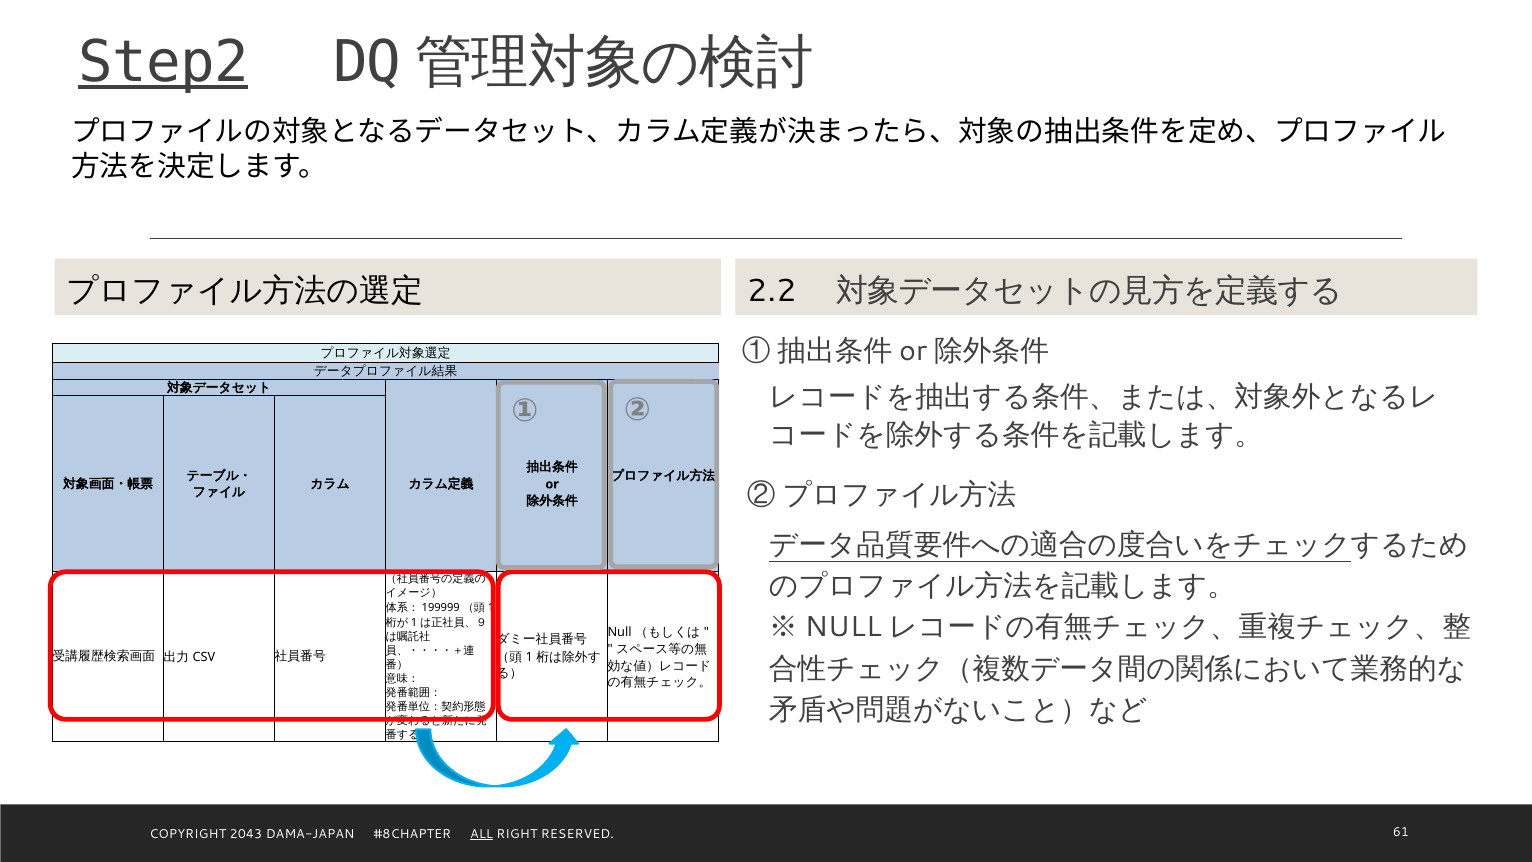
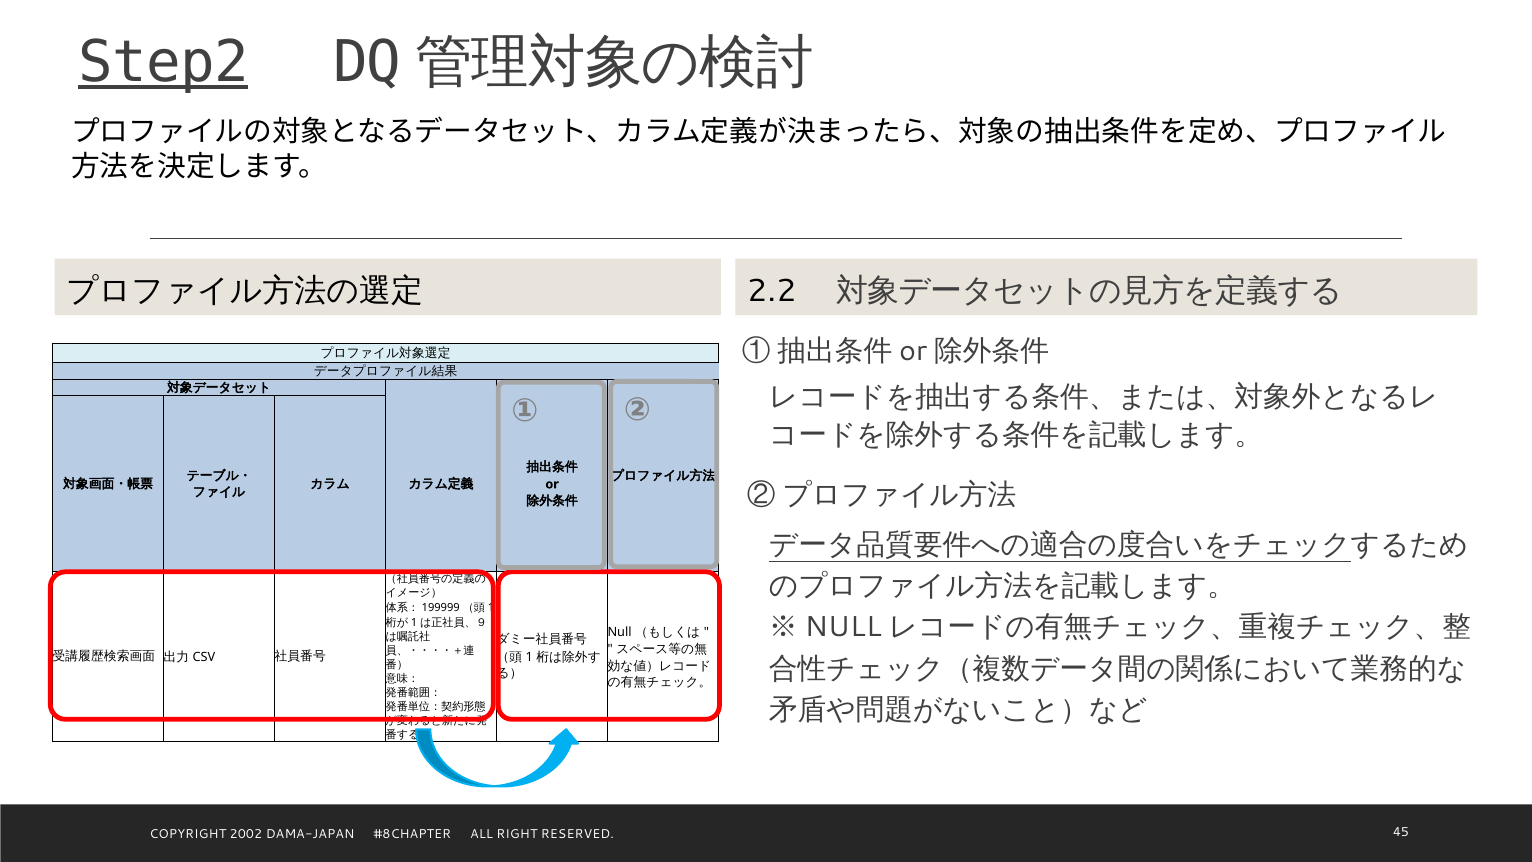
2043: 2043 -> 2002 (246, 834)
ALL underline: present -> none (482, 834)
61: 61 -> 45 (1401, 832)
